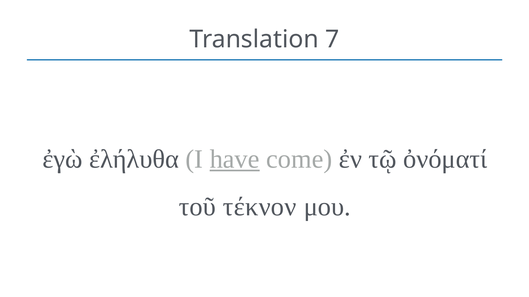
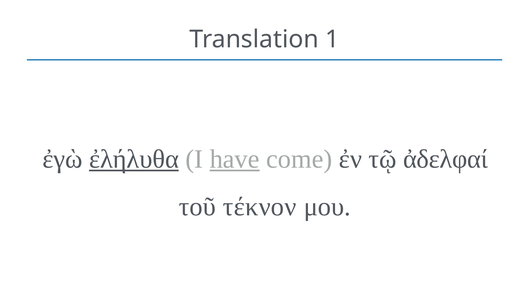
7: 7 -> 1 (332, 39)
ἐλήλυθα underline: none -> present (134, 160)
ὀνόματί: ὀνόματί -> ἀδελφαί (445, 160)
